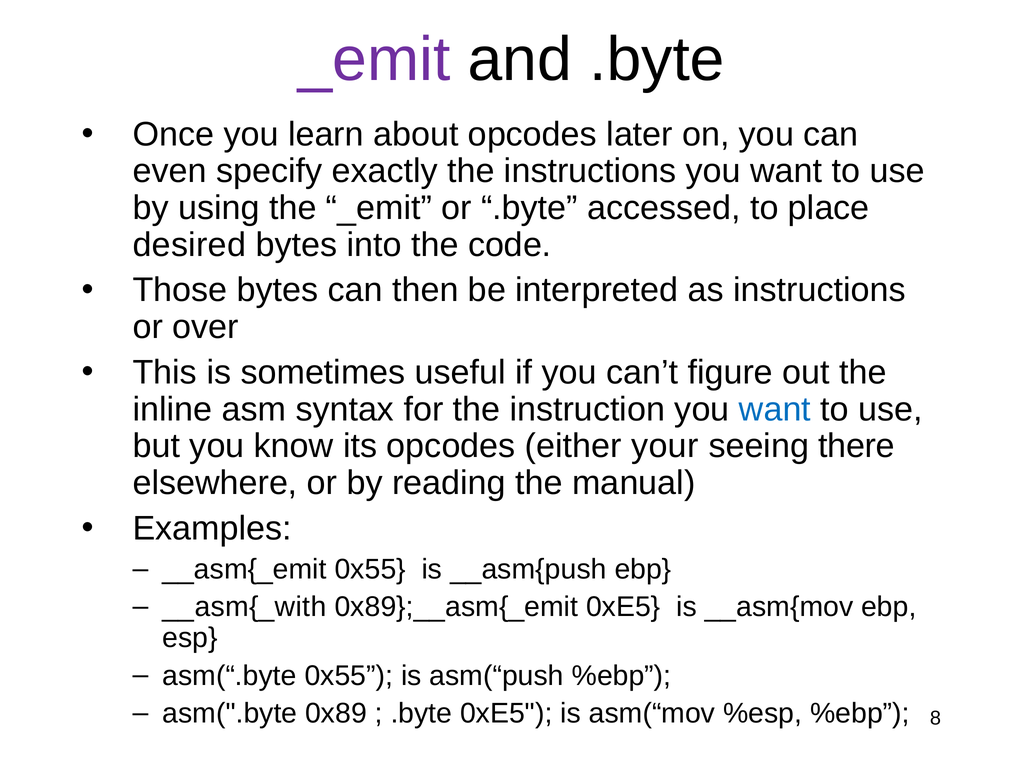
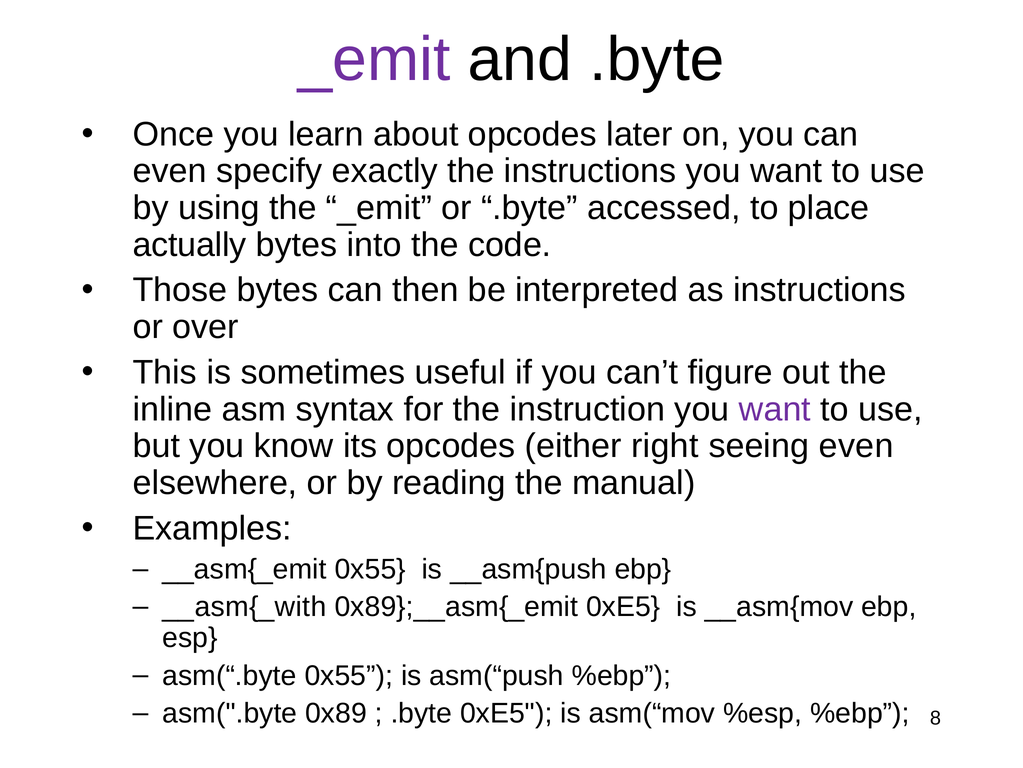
desired: desired -> actually (190, 245)
want colour: blue -> purple (775, 409)
your: your -> right (665, 446)
seeing there: there -> even (856, 446)
